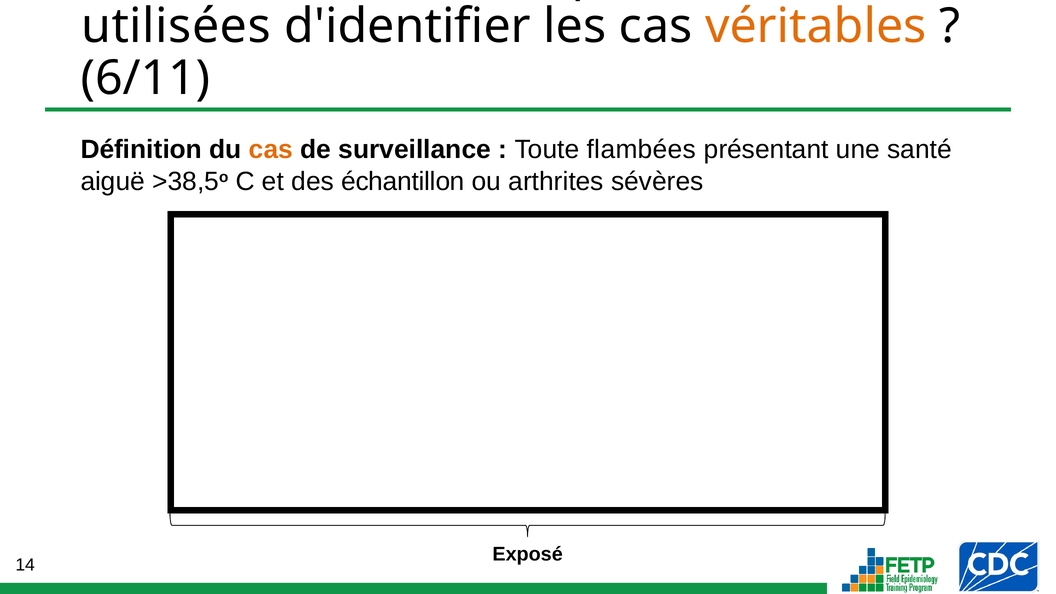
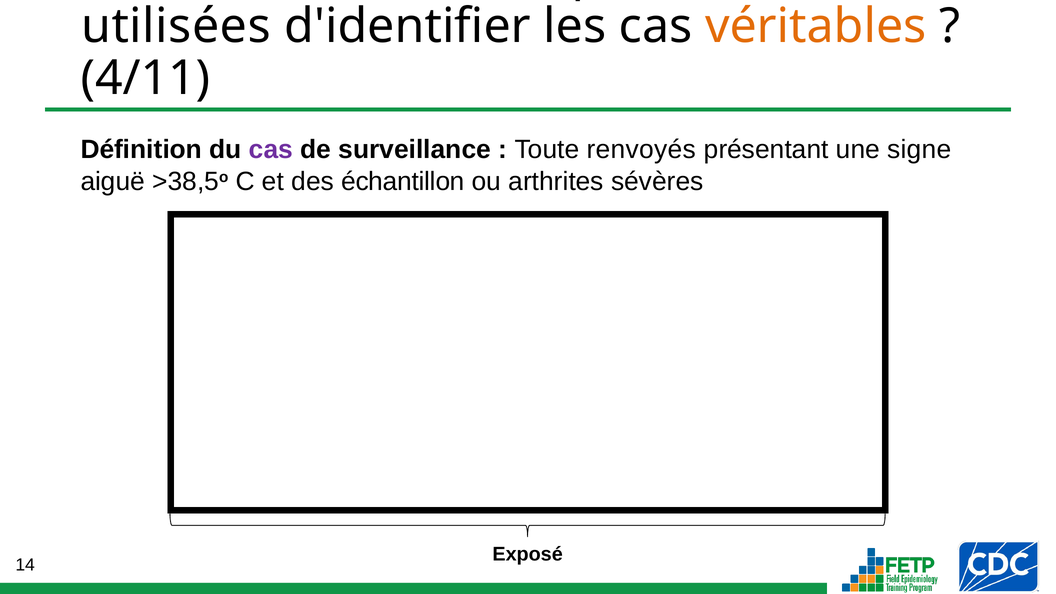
6/11: 6/11 -> 4/11 (146, 79)
cas colour: orange -> purple (271, 150)
flambées: flambées -> renvoyés (641, 150)
santé: santé -> signe (919, 150)
